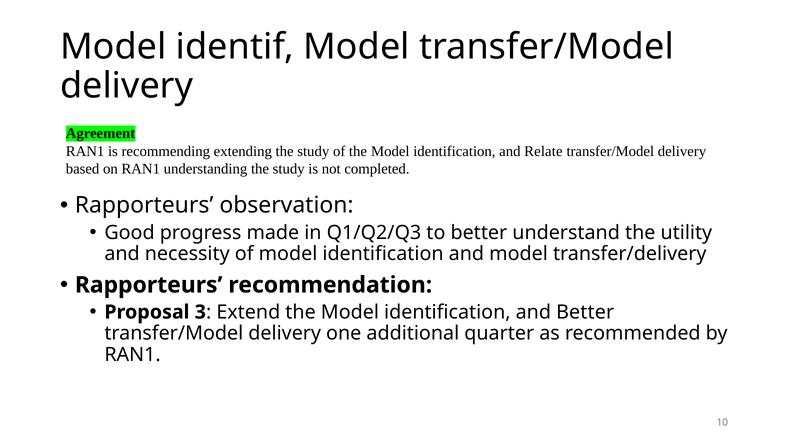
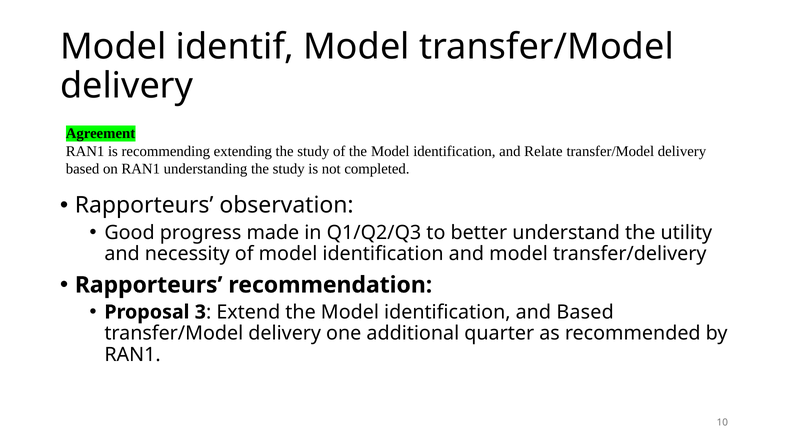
and Better: Better -> Based (585, 312)
